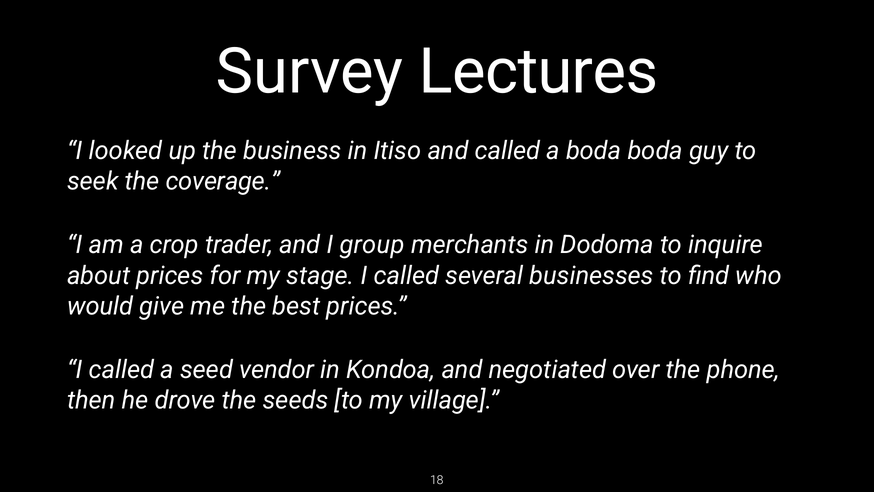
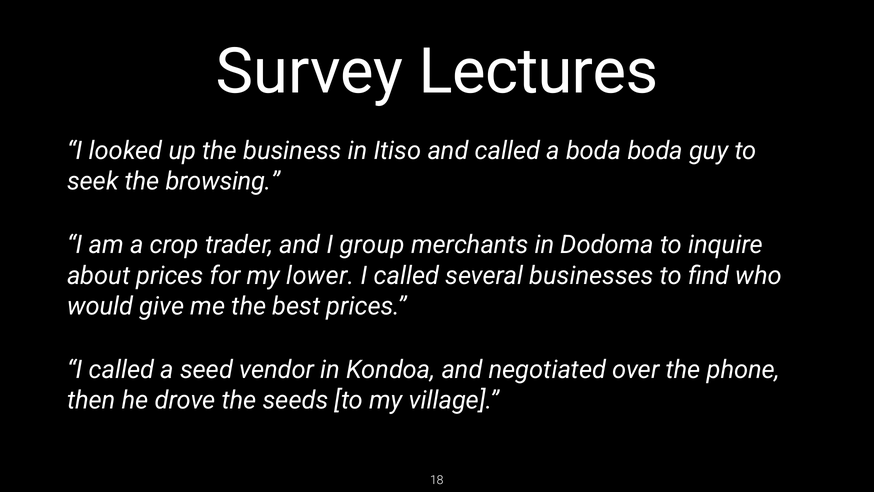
coverage: coverage -> browsing (223, 181)
stage: stage -> lower (320, 275)
